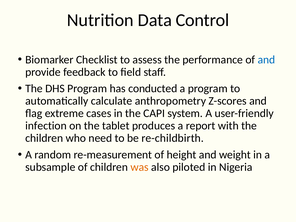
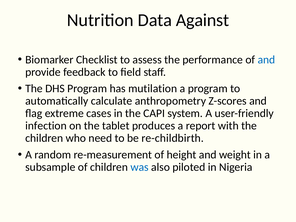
Control: Control -> Against (202, 20)
conducted: conducted -> mutilation (153, 89)
was colour: orange -> blue (140, 167)
